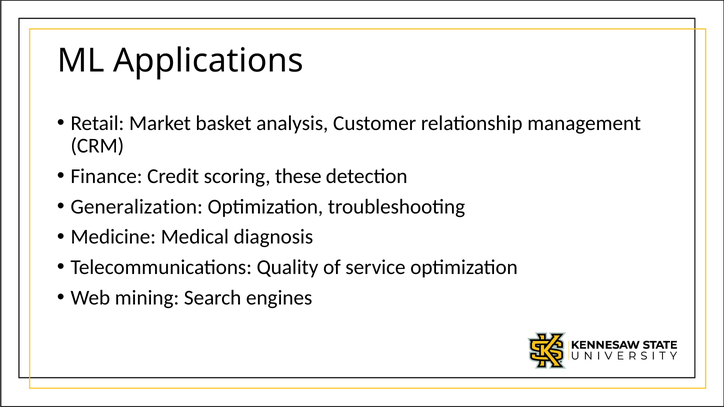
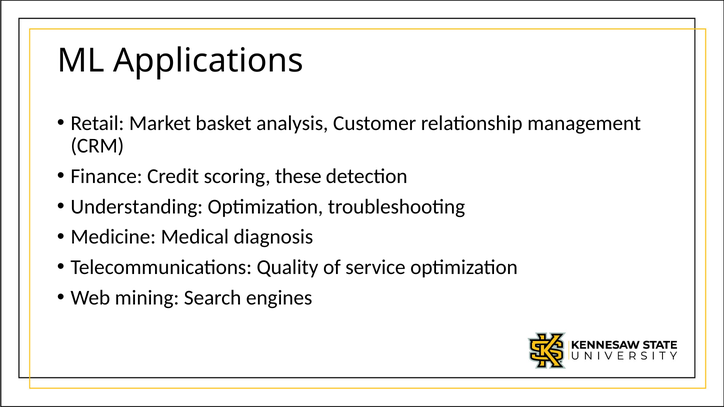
Generalization: Generalization -> Understanding (137, 207)
